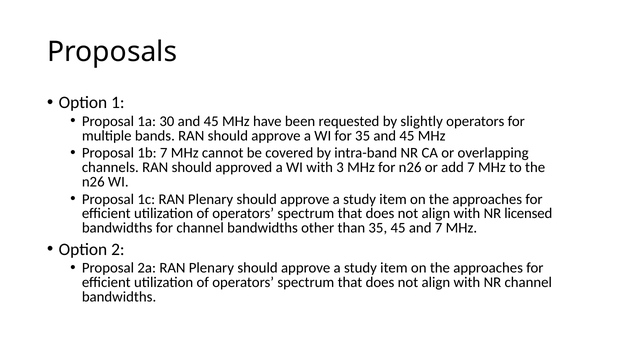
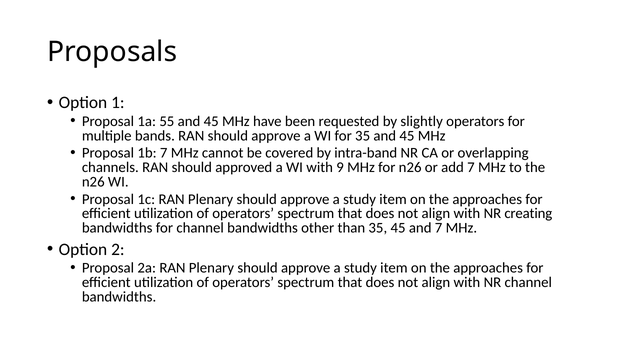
30: 30 -> 55 (167, 121)
3: 3 -> 9 (340, 167)
licensed: licensed -> creating (528, 213)
